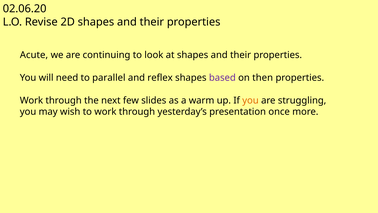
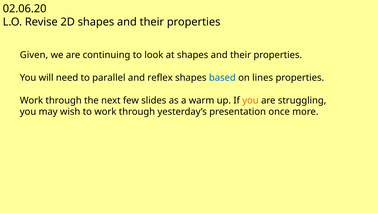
Acute: Acute -> Given (34, 55)
based colour: purple -> blue (222, 78)
then: then -> lines (263, 78)
